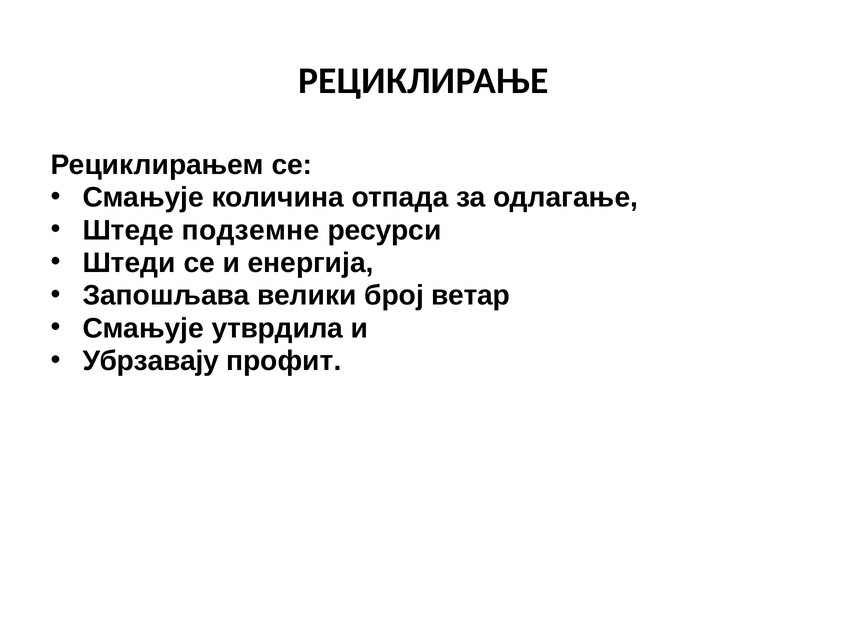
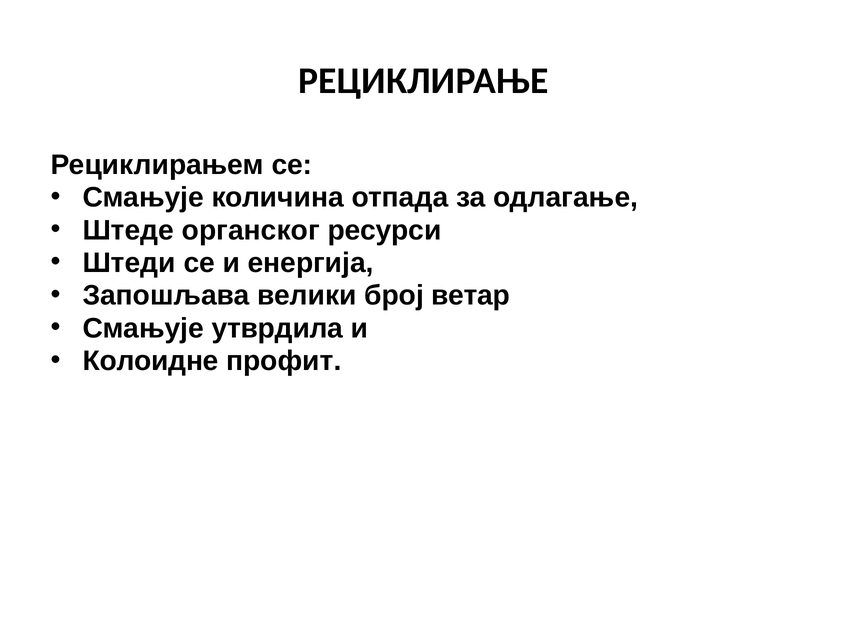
подземне: подземне -> органског (251, 230)
Убрзавају: Убрзавају -> Колоидне (151, 361)
